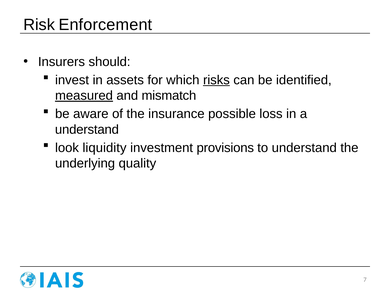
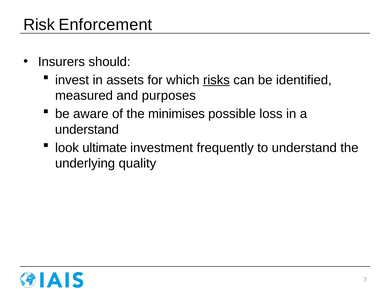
measured underline: present -> none (84, 95)
mismatch: mismatch -> purposes (169, 95)
insurance: insurance -> minimises (176, 114)
liquidity: liquidity -> ultimate (105, 147)
provisions: provisions -> frequently (225, 147)
